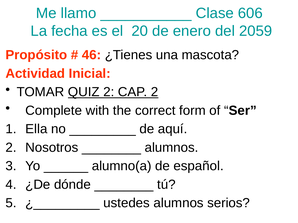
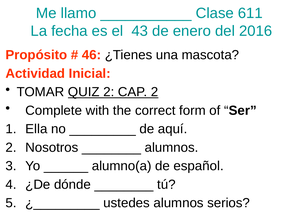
606: 606 -> 611 (250, 13)
20: 20 -> 43 (140, 31)
2059: 2059 -> 2016 (256, 31)
